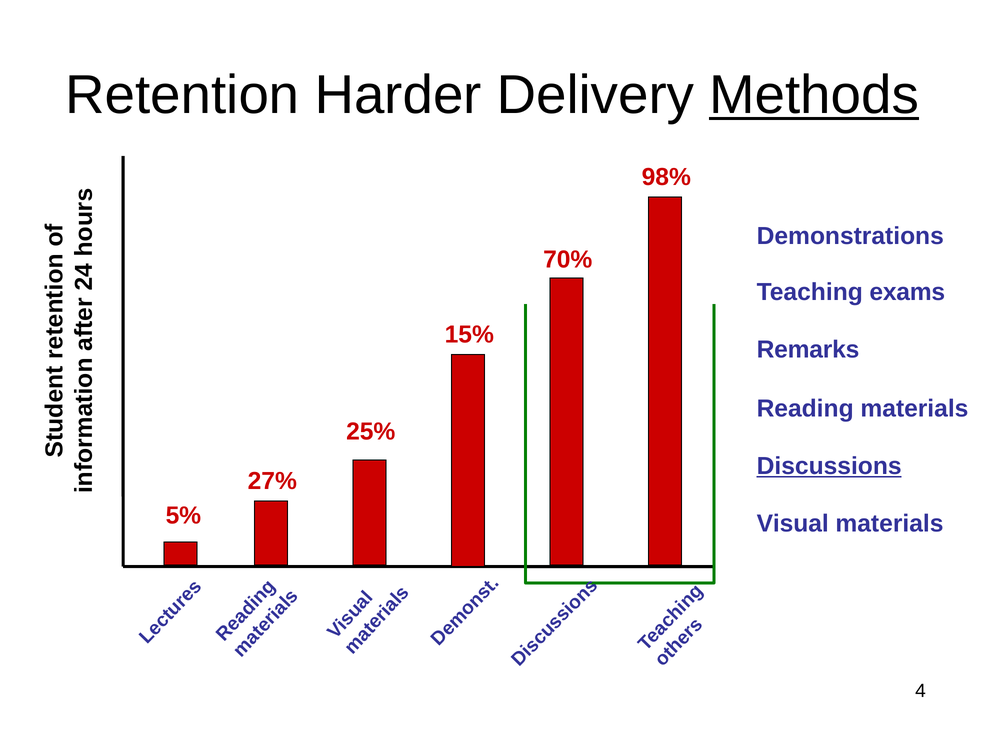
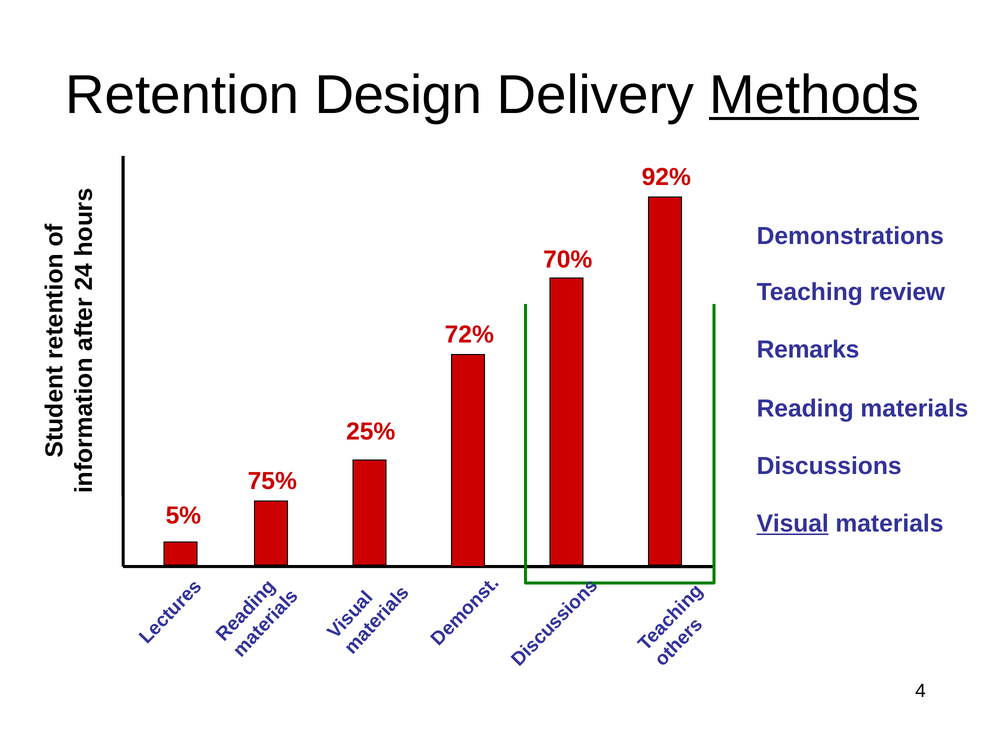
Harder: Harder -> Design (398, 95)
98%: 98% -> 92% (666, 177)
exams: exams -> review (907, 292)
15%: 15% -> 72% (469, 335)
Discussions underline: present -> none (829, 466)
27%: 27% -> 75% (272, 481)
Visual underline: none -> present (793, 524)
